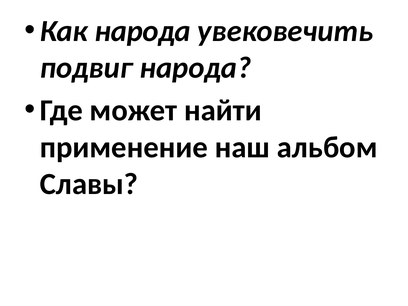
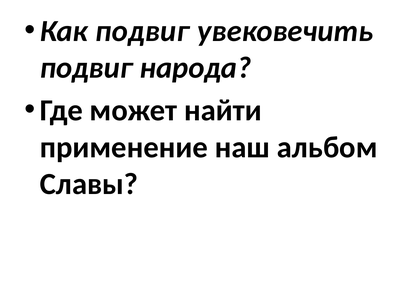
Как народа: народа -> подвиг (142, 31)
